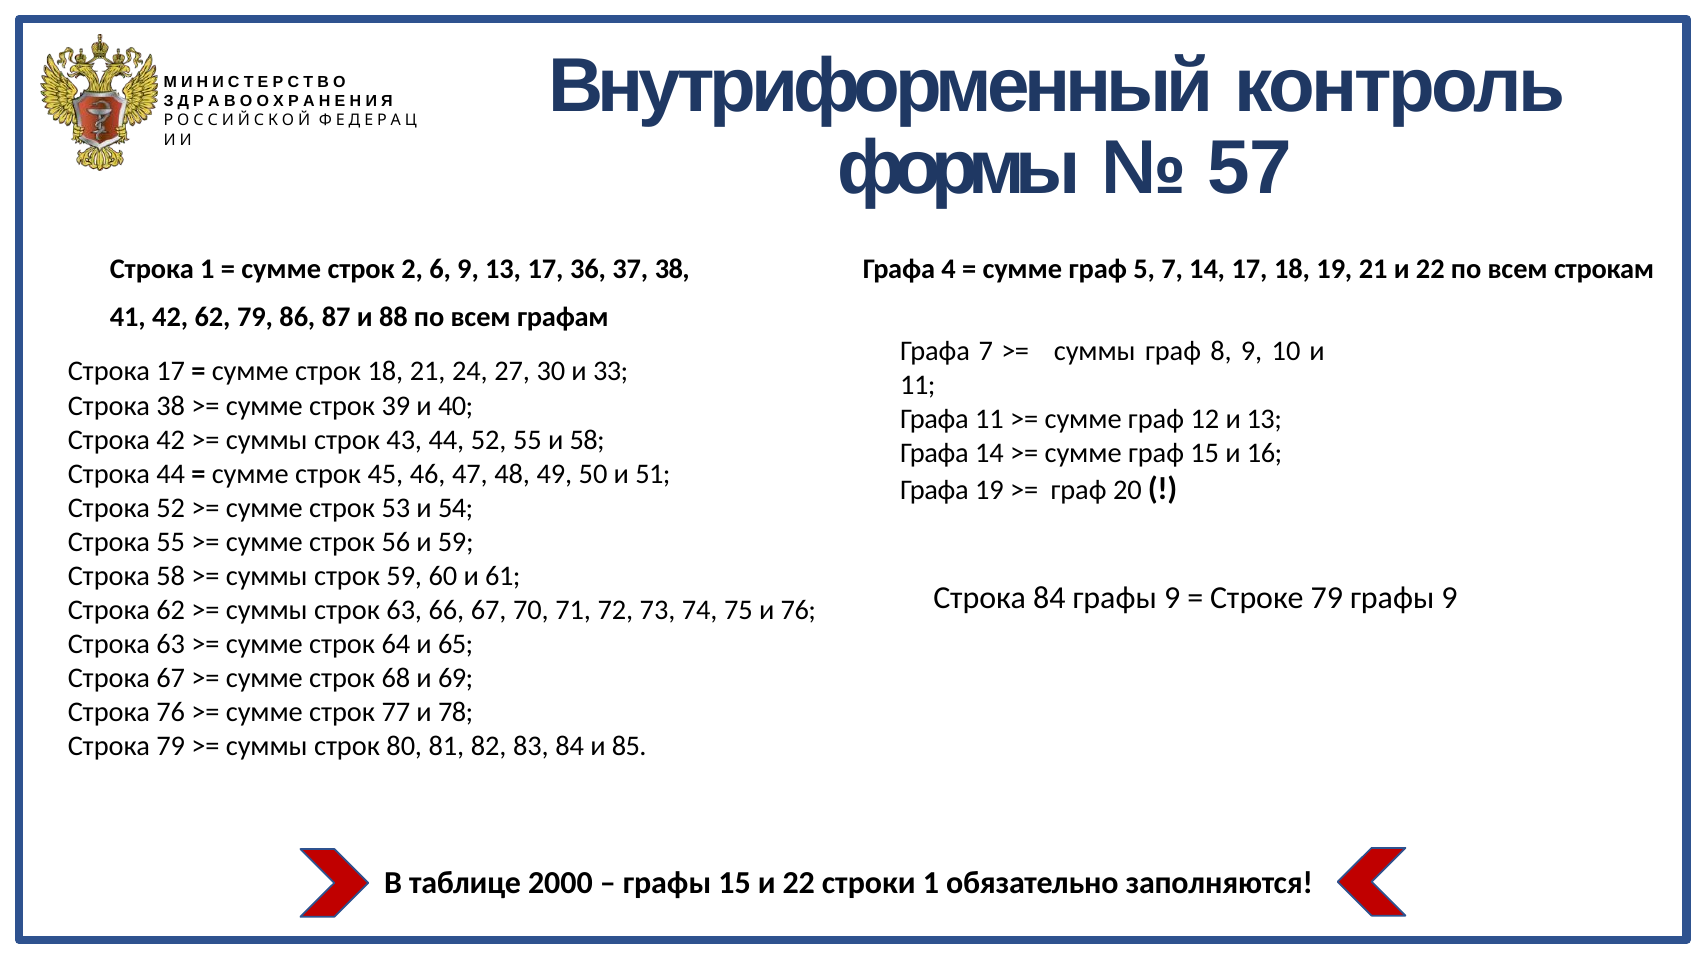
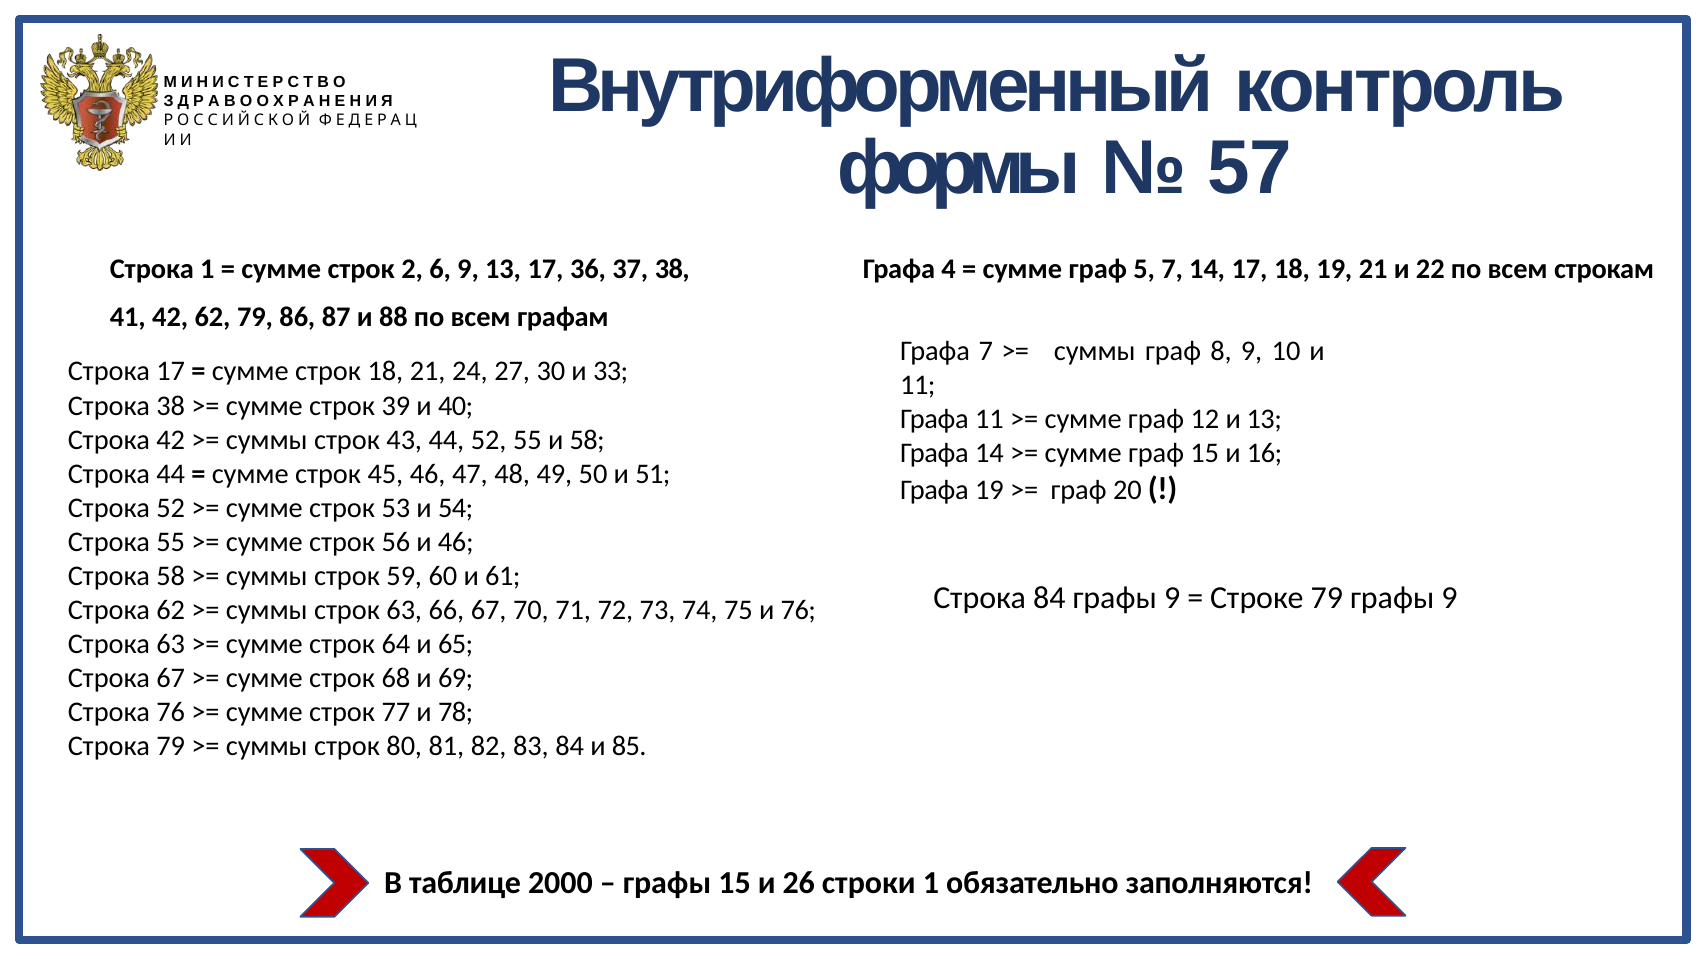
и 59: 59 -> 46 (456, 542)
15 и 22: 22 -> 26 (799, 884)
